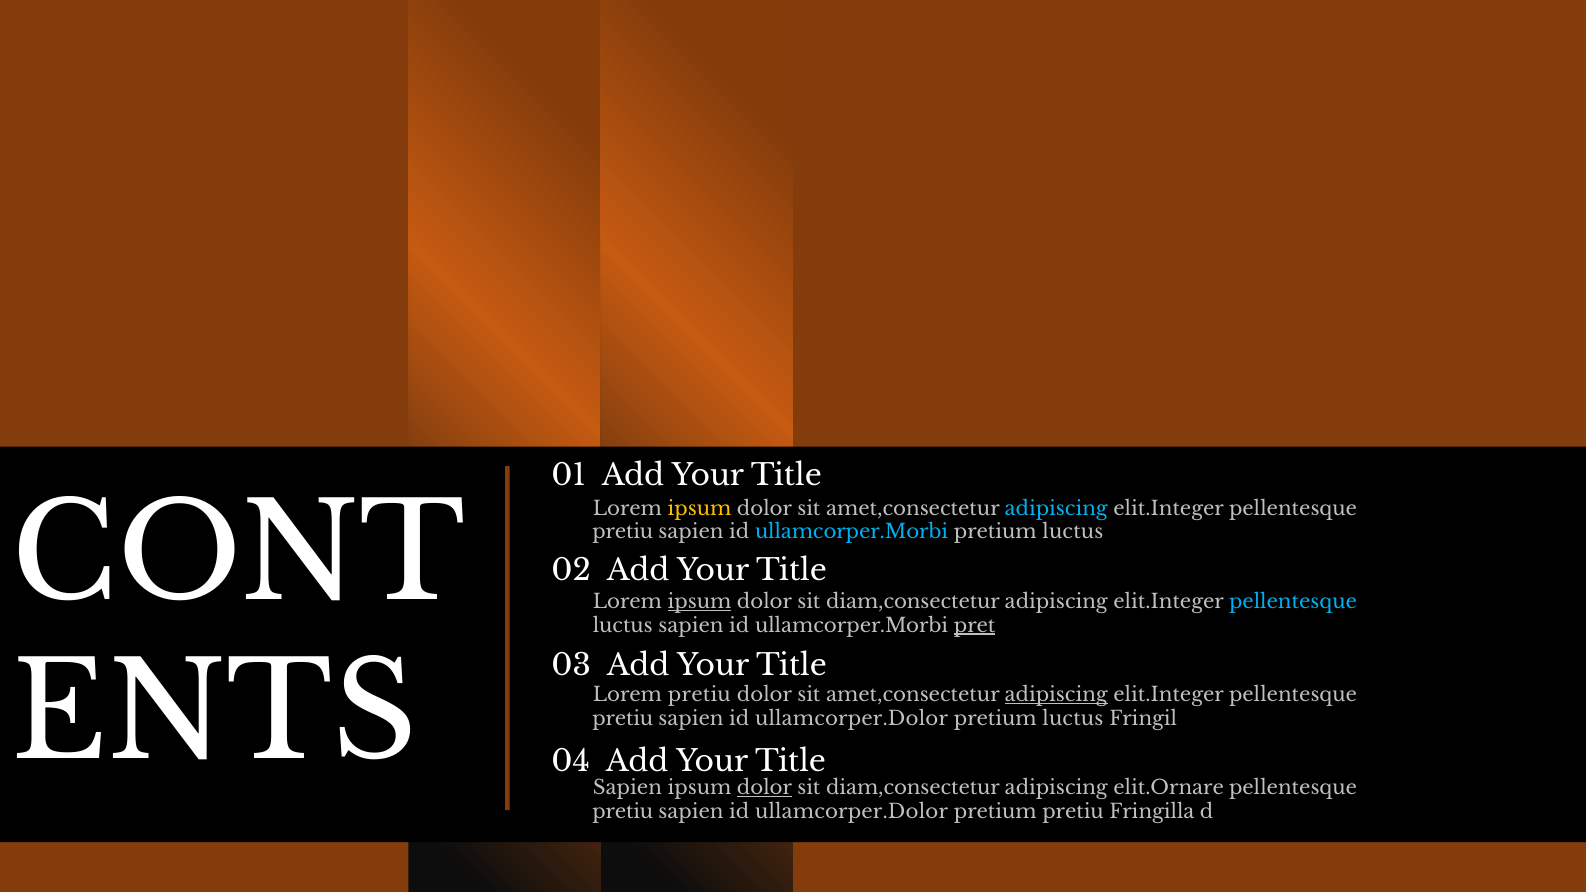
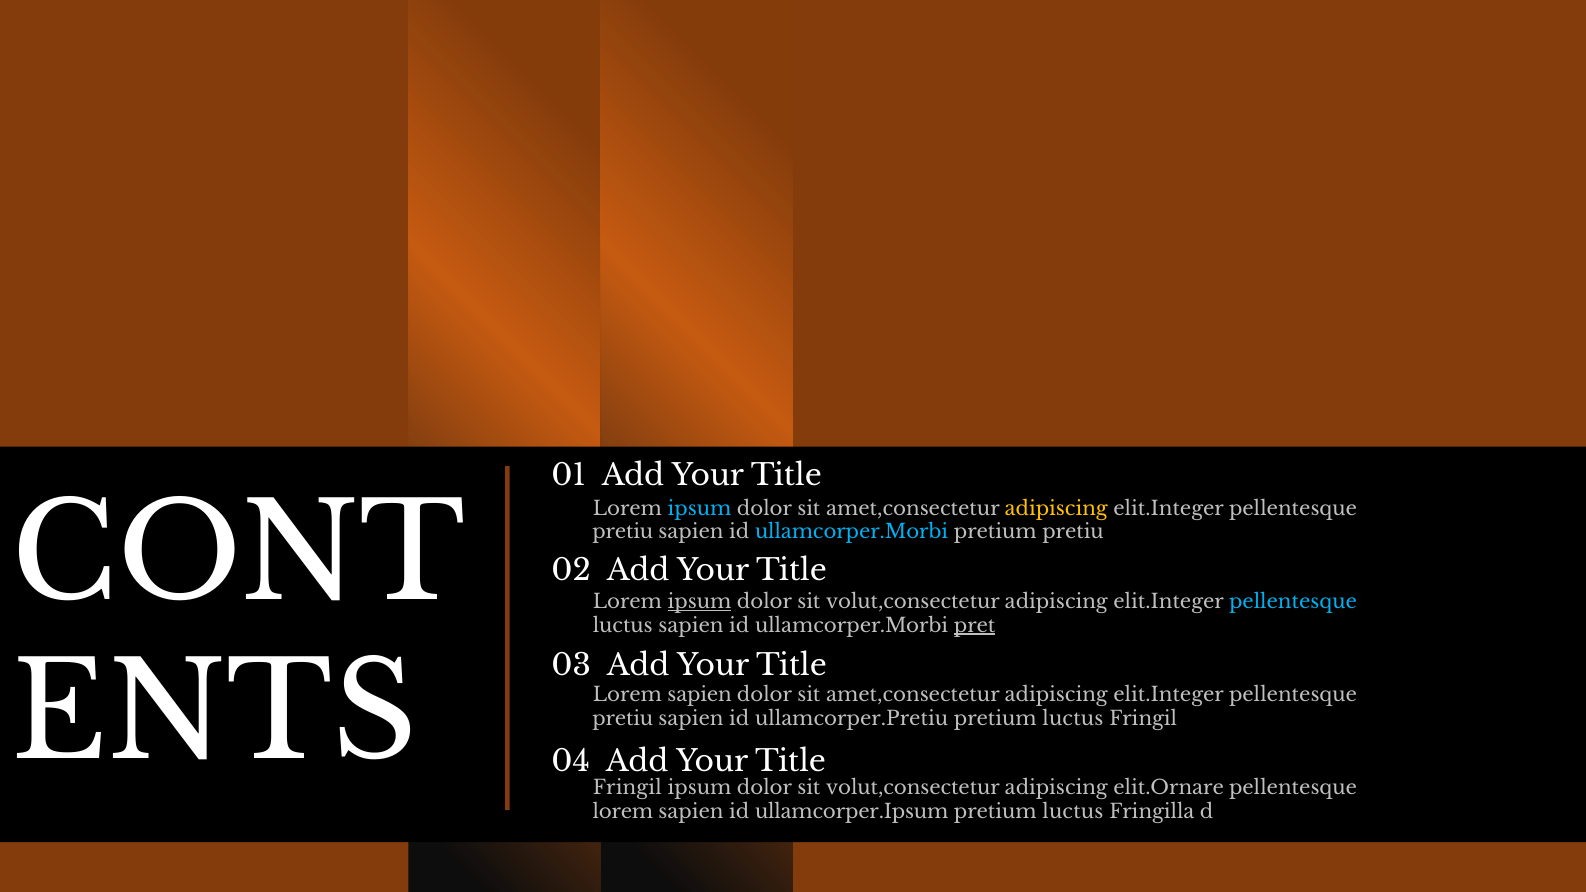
ipsum colour: yellow -> light blue (699, 509)
adipiscing colour: light blue -> yellow (1056, 509)
luctus: luctus -> pretiu (1073, 532)
diam,consectetur: diam,consectetur -> volut,consectetur (913, 602)
pretiu: pretiu -> sapien (700, 695)
adipiscing underline: present -> none (1056, 695)
ullamcorper.Dolor: ullamcorper.Dolor -> ullamcorper.Pretiu (852, 719)
Sapien: Sapien -> Fringil (627, 788)
dolor underline: present -> none (765, 788)
diam,consectetur: diam,consectetur -> volut,consectetur (913, 788)
pretiu: pretiu -> lorem (623, 812)
ullamcorper.Dolor: ullamcorper.Dolor -> ullamcorper.Ipsum (852, 812)
pretiu: pretiu -> luctus (1073, 812)
